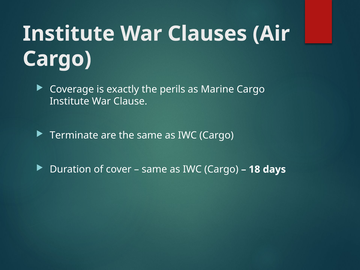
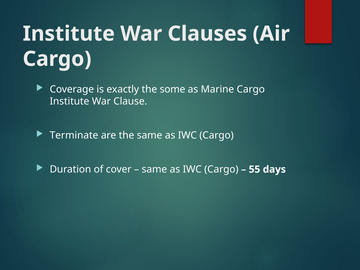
perils: perils -> some (172, 89)
18: 18 -> 55 (254, 169)
